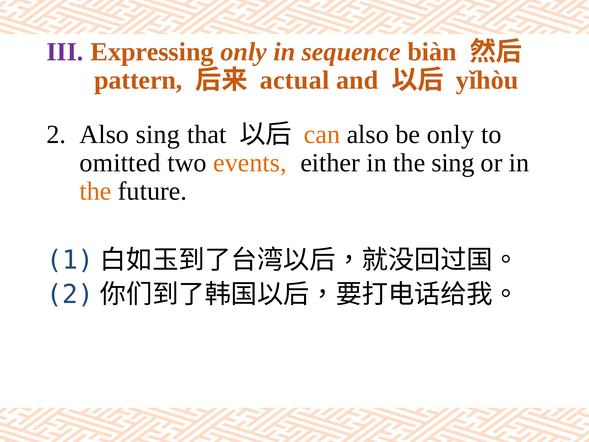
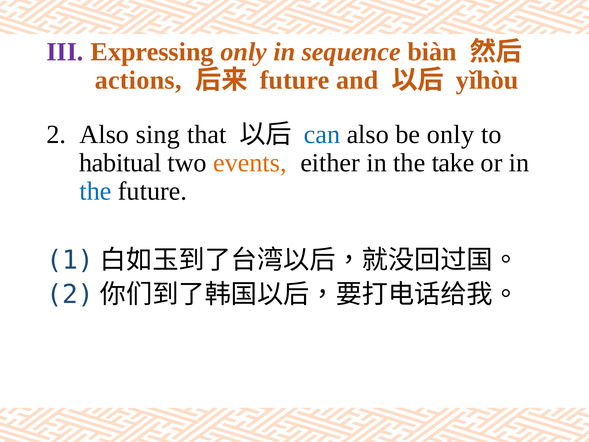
pattern: pattern -> actions (138, 80)
actual: actual -> future (295, 80)
can colour: orange -> blue (322, 135)
omitted: omitted -> habitual (120, 163)
the sing: sing -> take (453, 163)
the colour: orange -> blue (95, 191)
